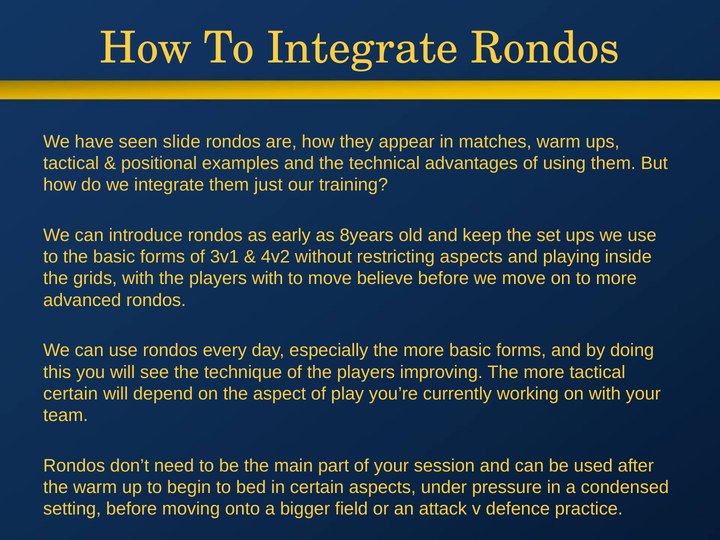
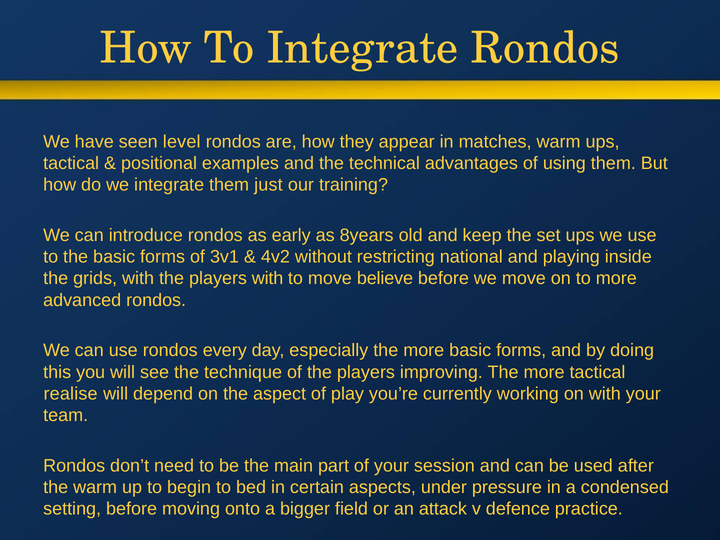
slide: slide -> level (182, 142)
restricting aspects: aspects -> national (471, 257)
certain: certain -> realise (71, 394)
